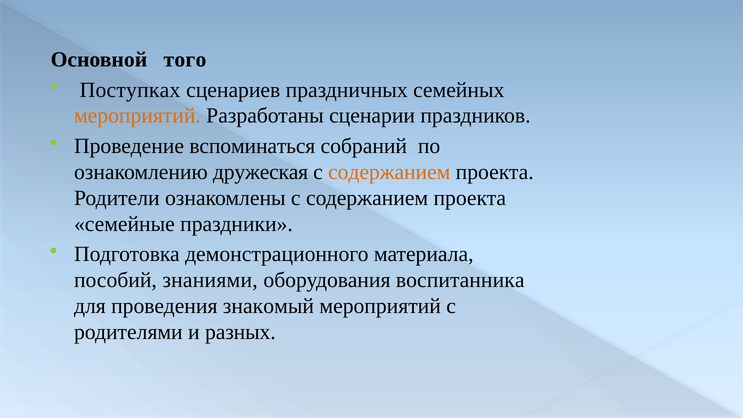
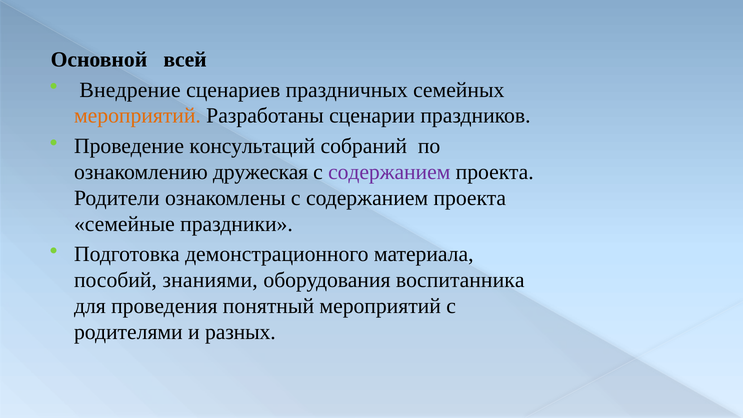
того: того -> всей (185, 60)
Поступках: Поступках -> Внедрение (130, 90)
вспоминаться: вспоминаться -> консультаций (252, 146)
содержанием colour: orange -> purple (389, 172)
знакомый: знакомый -> понятный (268, 306)
